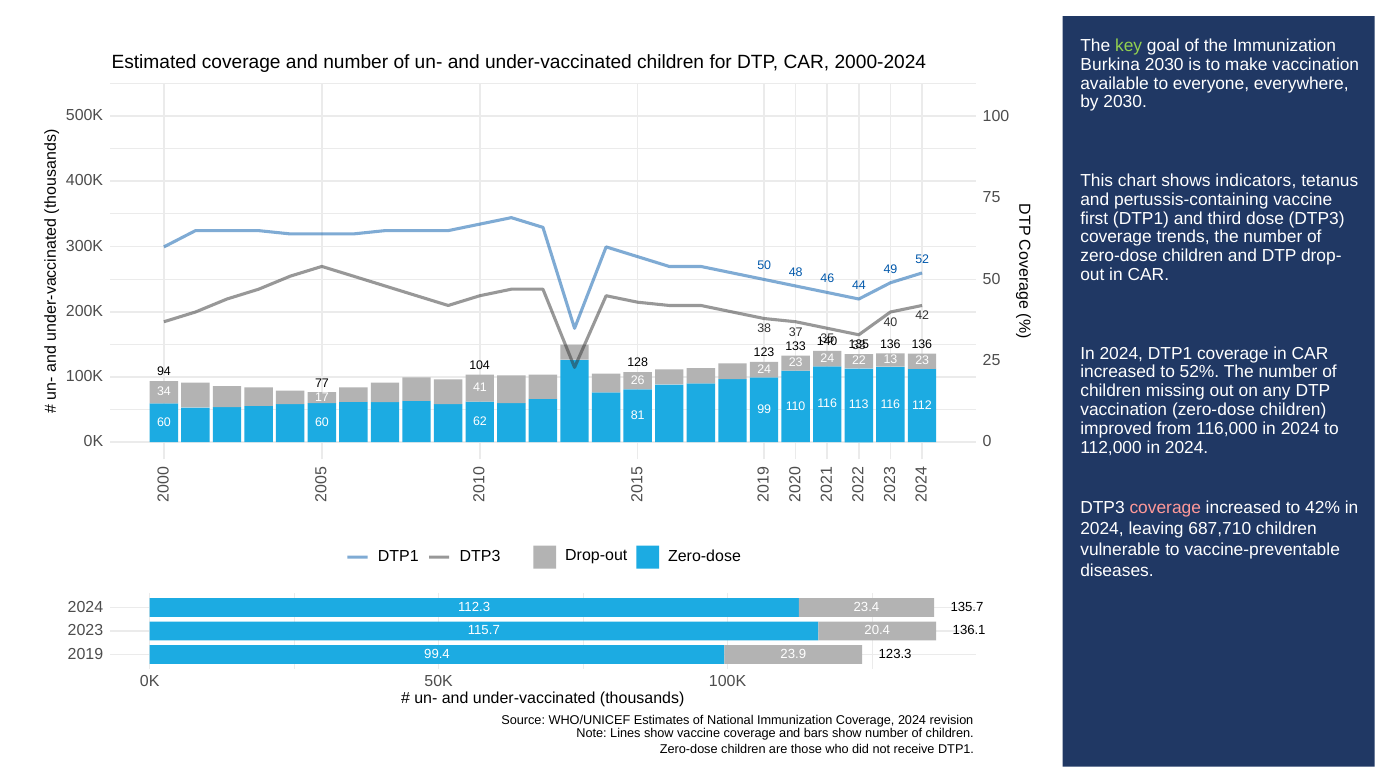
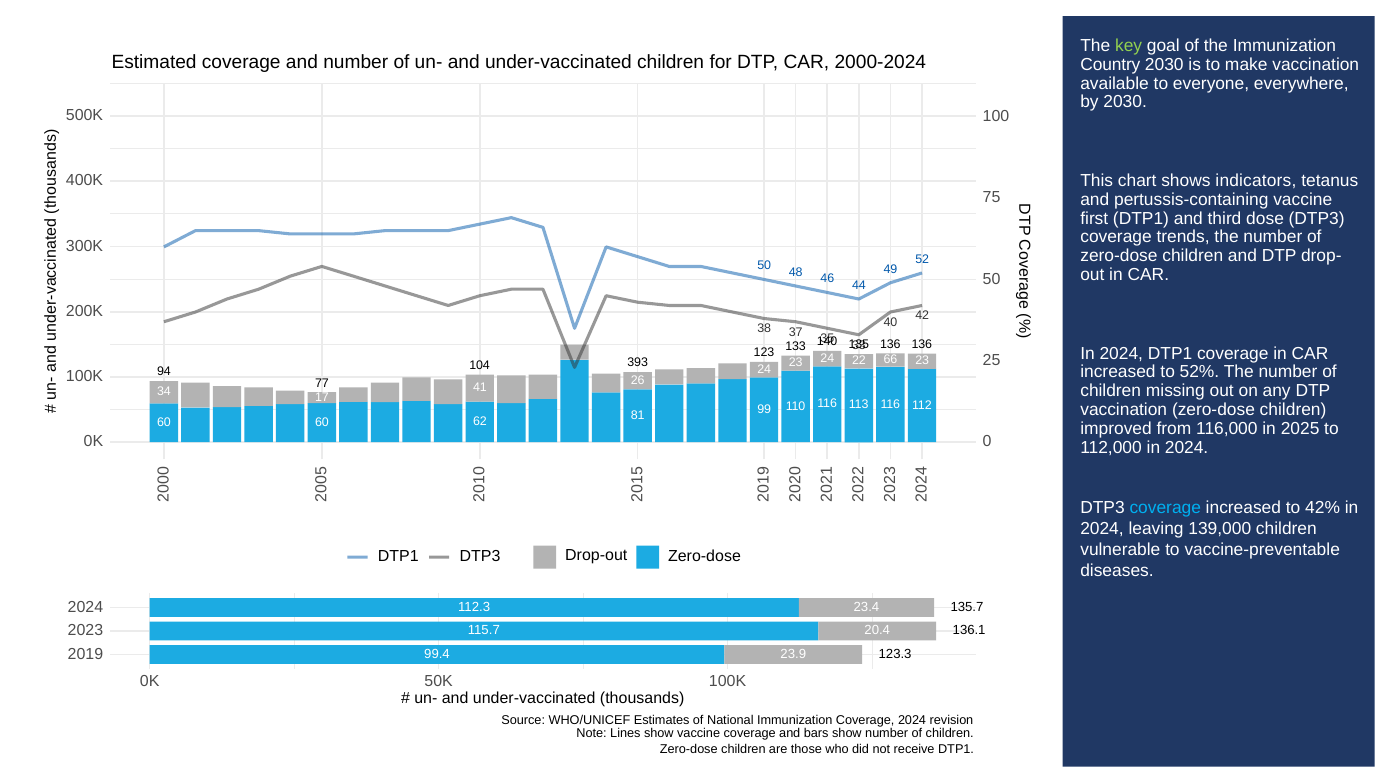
Burkina: Burkina -> Country (1110, 65)
13: 13 -> 66 (891, 360)
128: 128 -> 393 (638, 363)
116,000 in 2024: 2024 -> 2025 (1300, 429)
coverage colour: pink -> light blue (1165, 508)
687,710: 687,710 -> 139,000 (1220, 529)
